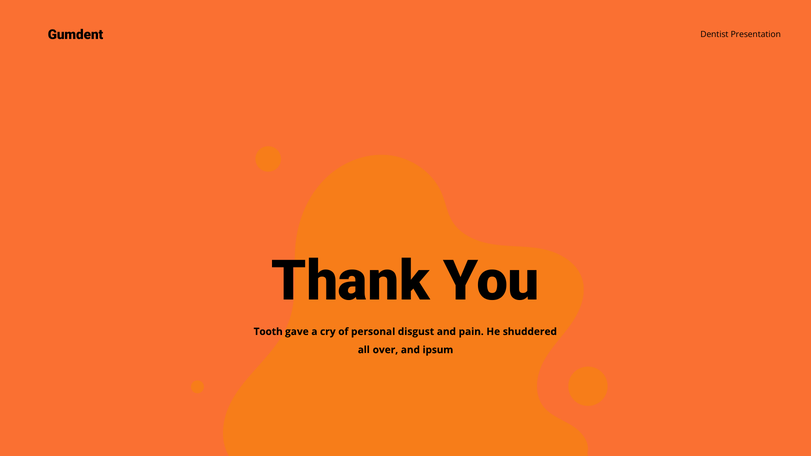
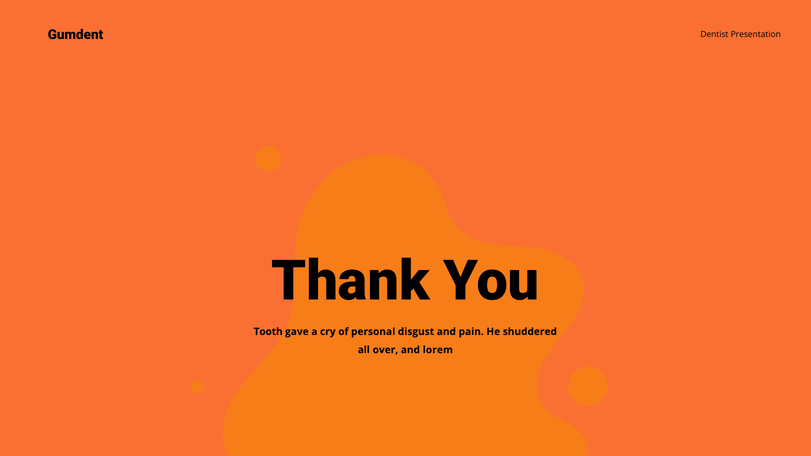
ipsum: ipsum -> lorem (438, 350)
